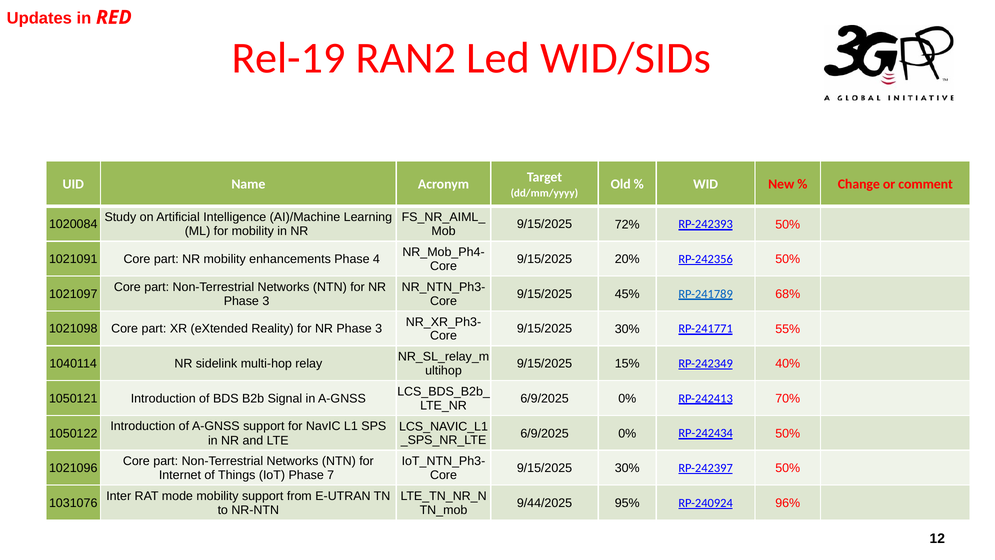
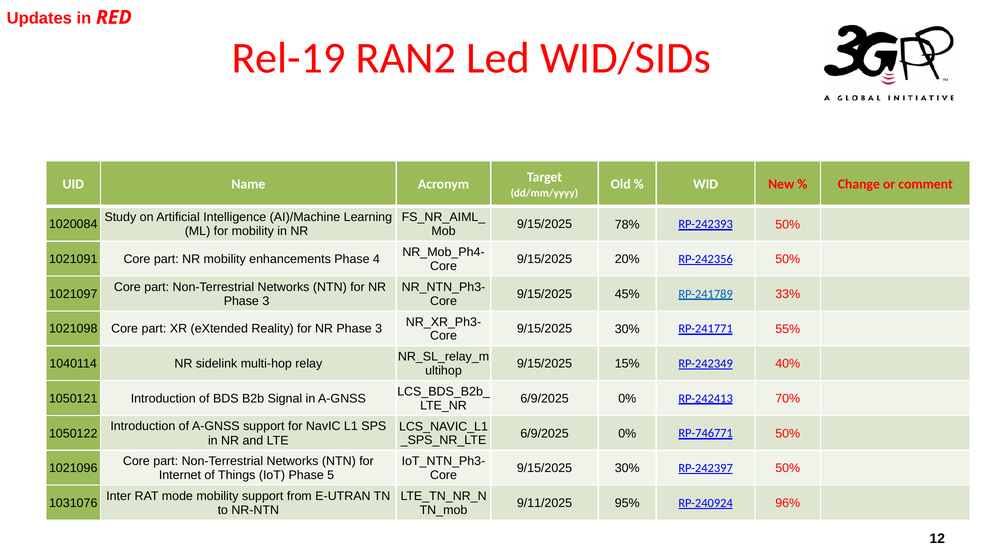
72%: 72% -> 78% (627, 224)
68%: 68% -> 33% (788, 294)
RP-242434: RP-242434 -> RP-746771 (706, 433)
7: 7 -> 5 (331, 475)
9/44/2025: 9/44/2025 -> 9/11/2025 (545, 503)
